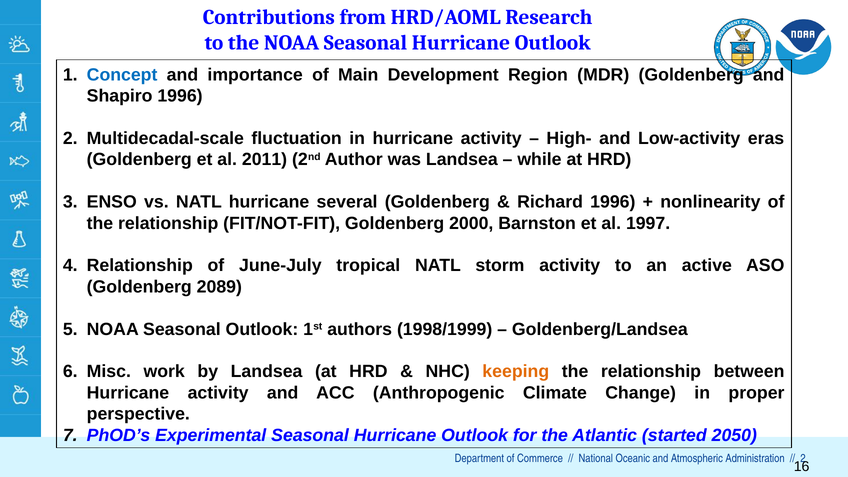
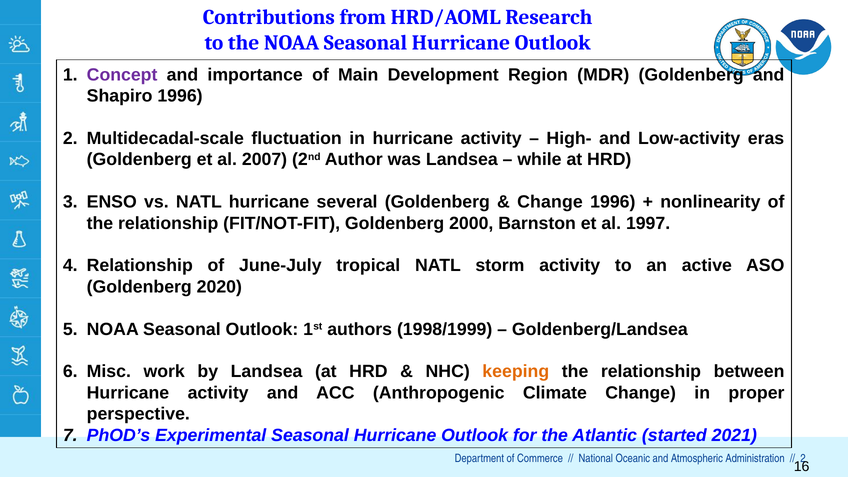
Concept colour: blue -> purple (122, 75)
2011: 2011 -> 2007 (265, 160)
Richard: Richard -> Change (550, 202)
2089: 2089 -> 2020 (219, 287)
2050: 2050 -> 2021 (734, 435)
